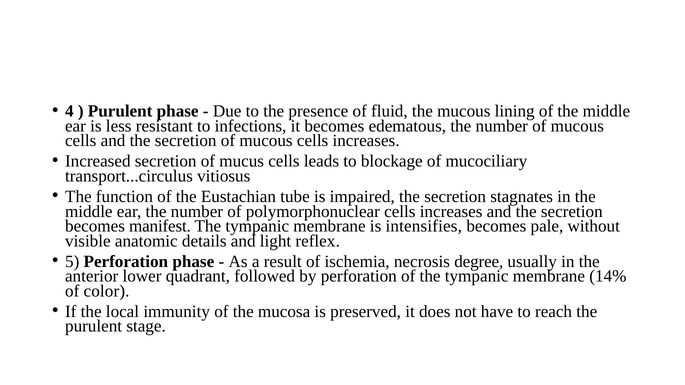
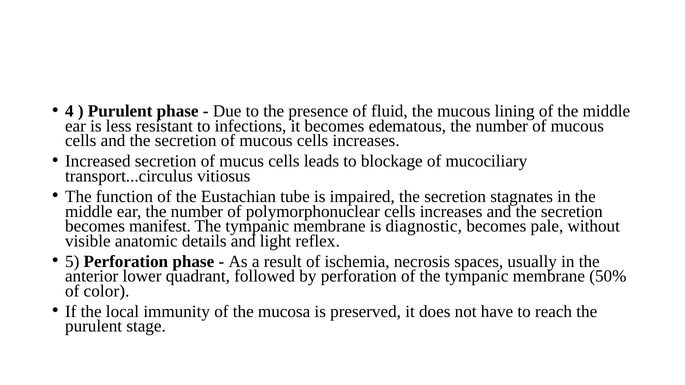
intensifies: intensifies -> diagnostic (424, 226)
degree: degree -> spaces (479, 262)
14%: 14% -> 50% (608, 276)
